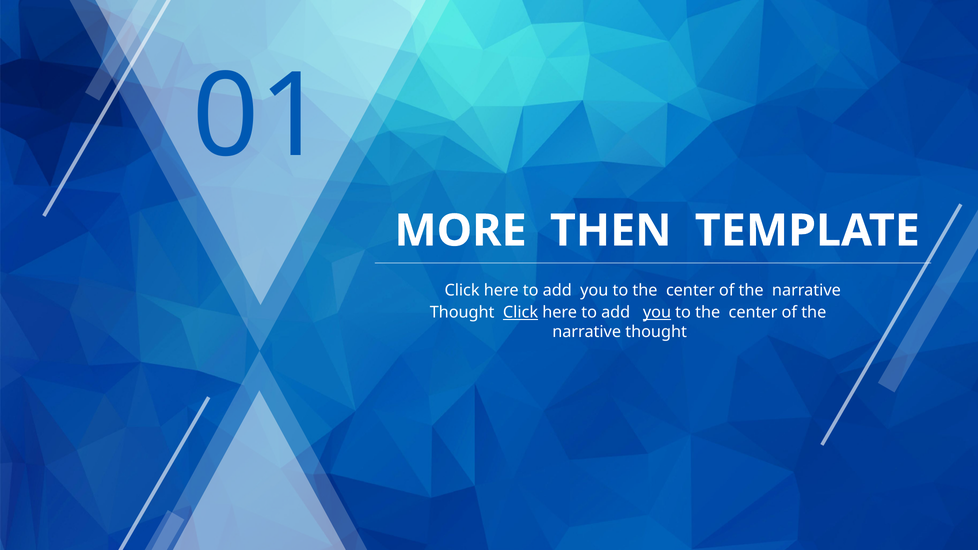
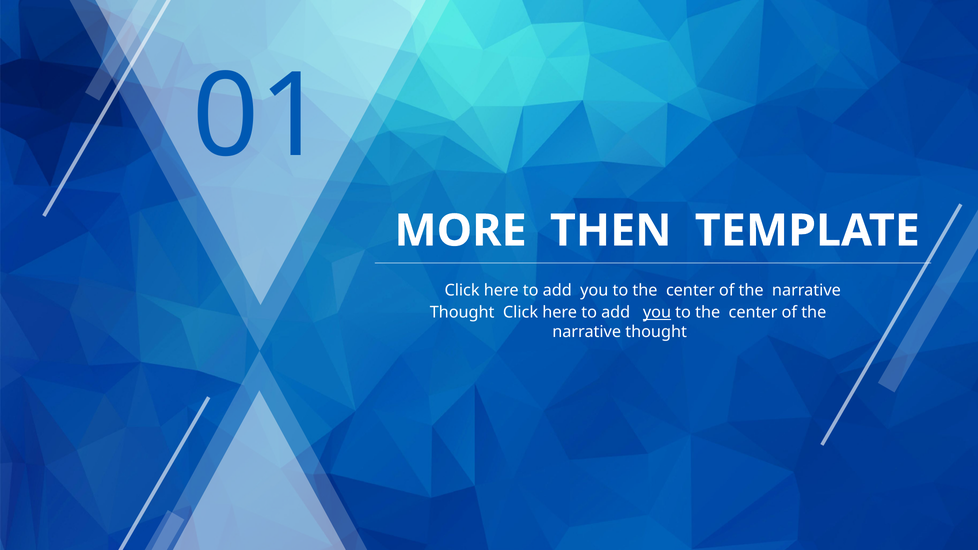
Click underline: present -> none (520, 313)
